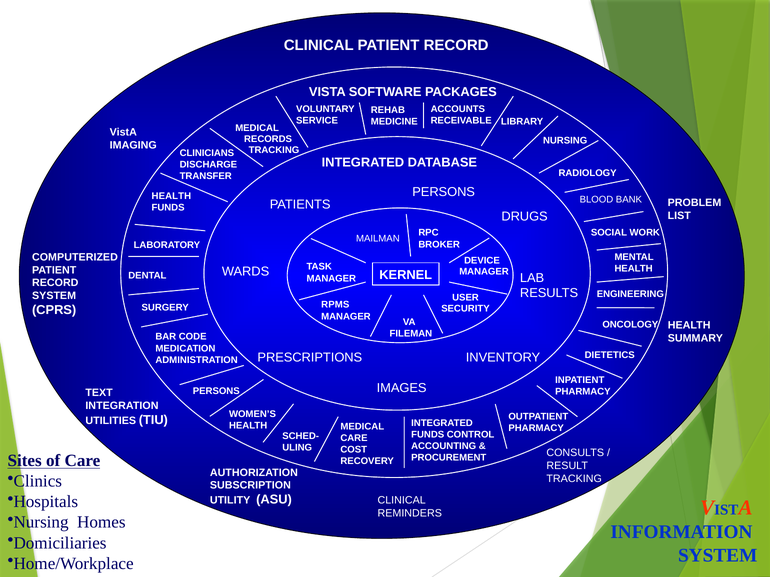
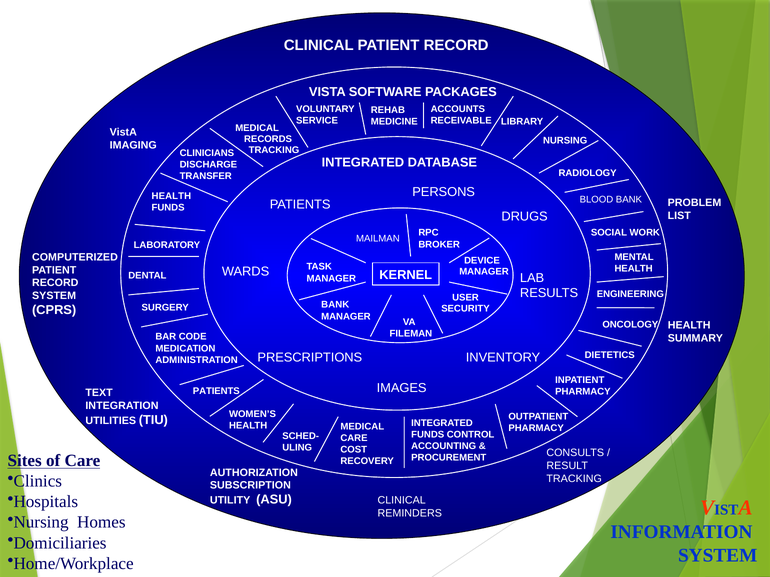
RPMS: RPMS -> BANK (335, 305)
PERSONS: PERSONS -> PATIENTS (216, 391)
